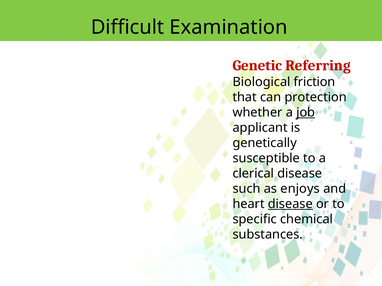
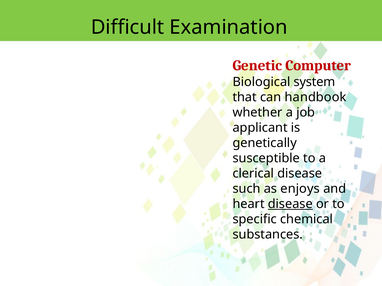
Referring: Referring -> Computer (318, 66)
friction: friction -> system (315, 82)
protection: protection -> handbook (316, 97)
job underline: present -> none (306, 113)
